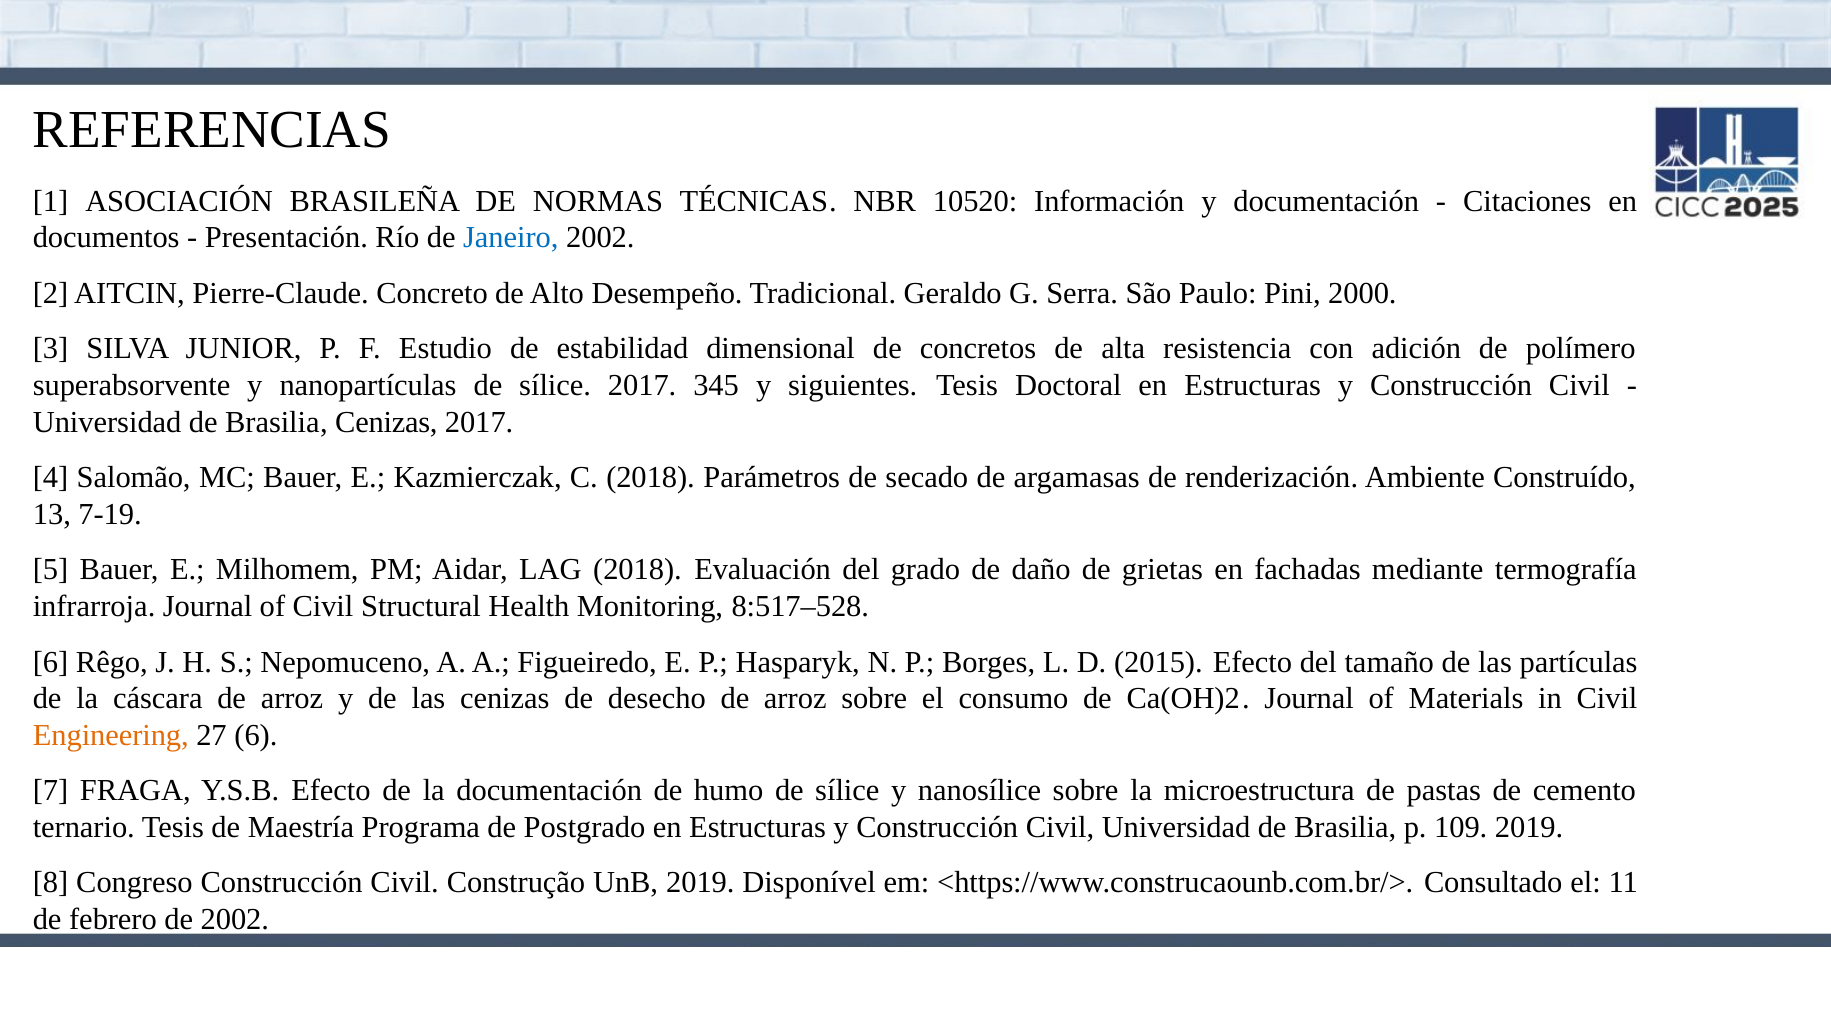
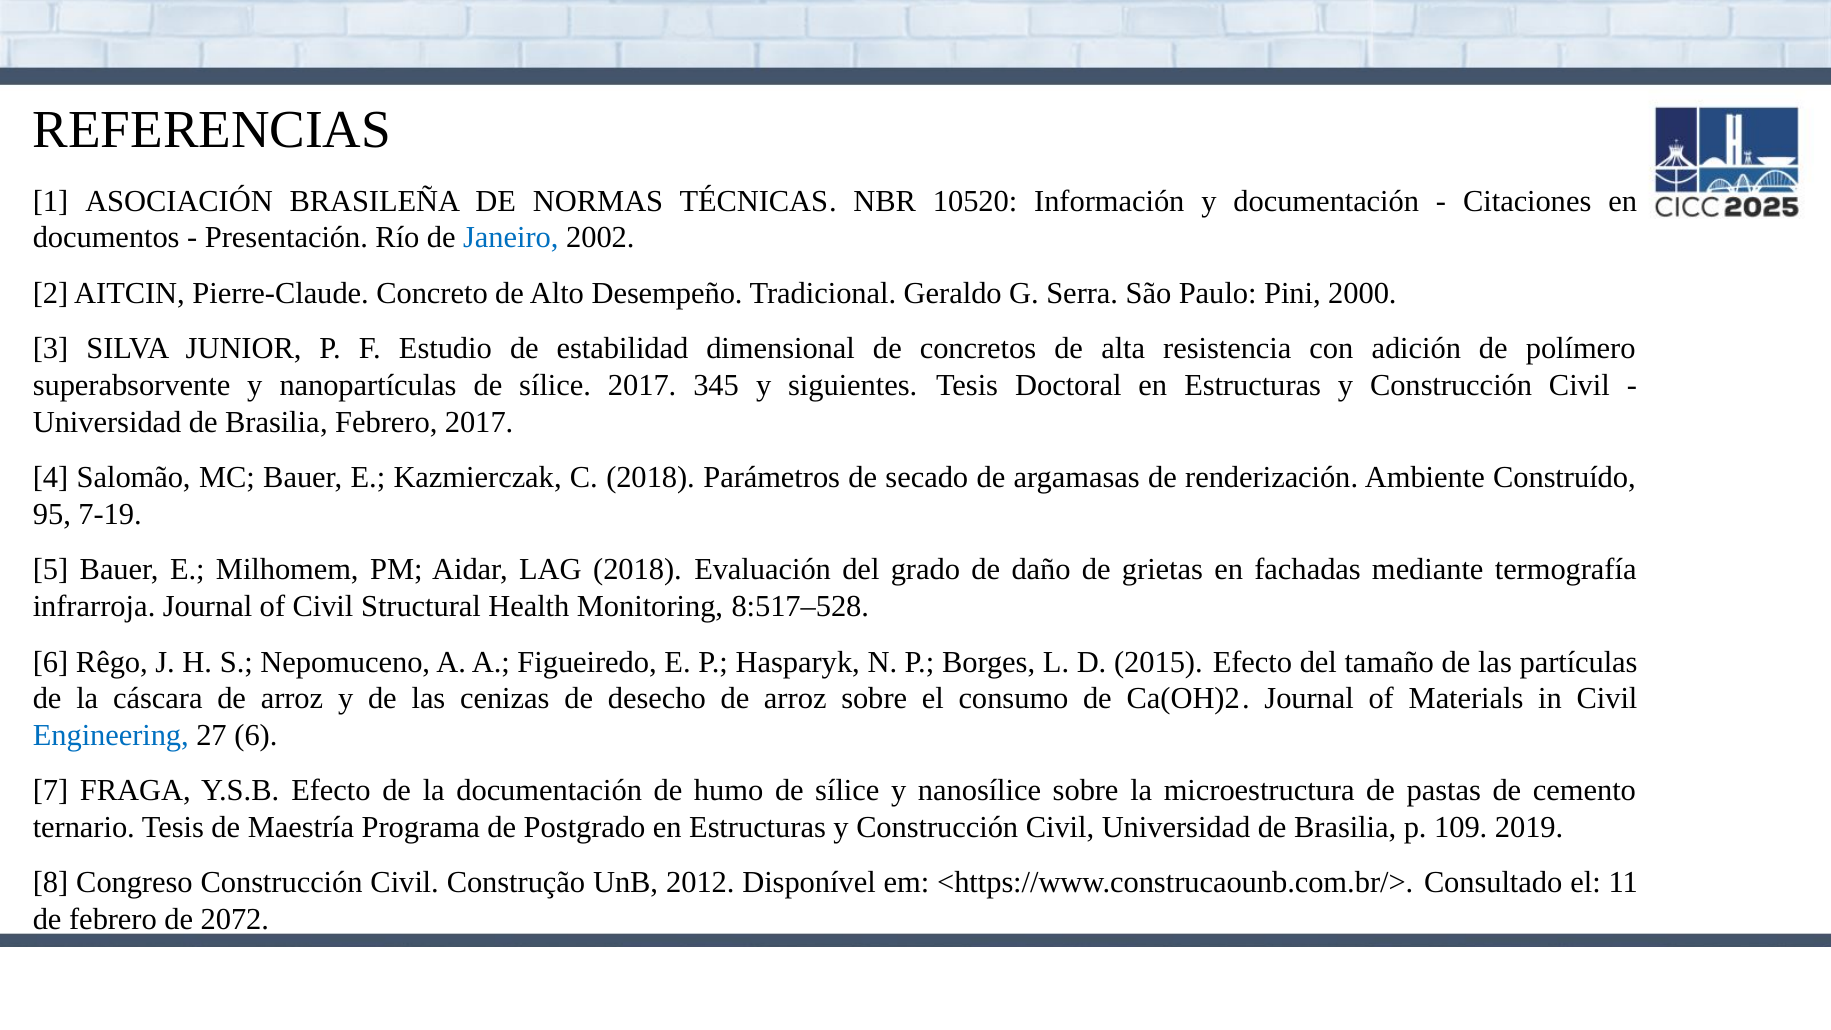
Brasilia Cenizas: Cenizas -> Febrero (386, 422)
13: 13 -> 95 (52, 514)
Engineering colour: orange -> blue (111, 735)
UnB 2019: 2019 -> 2012 (700, 883)
de 2002: 2002 -> 2072 (235, 919)
